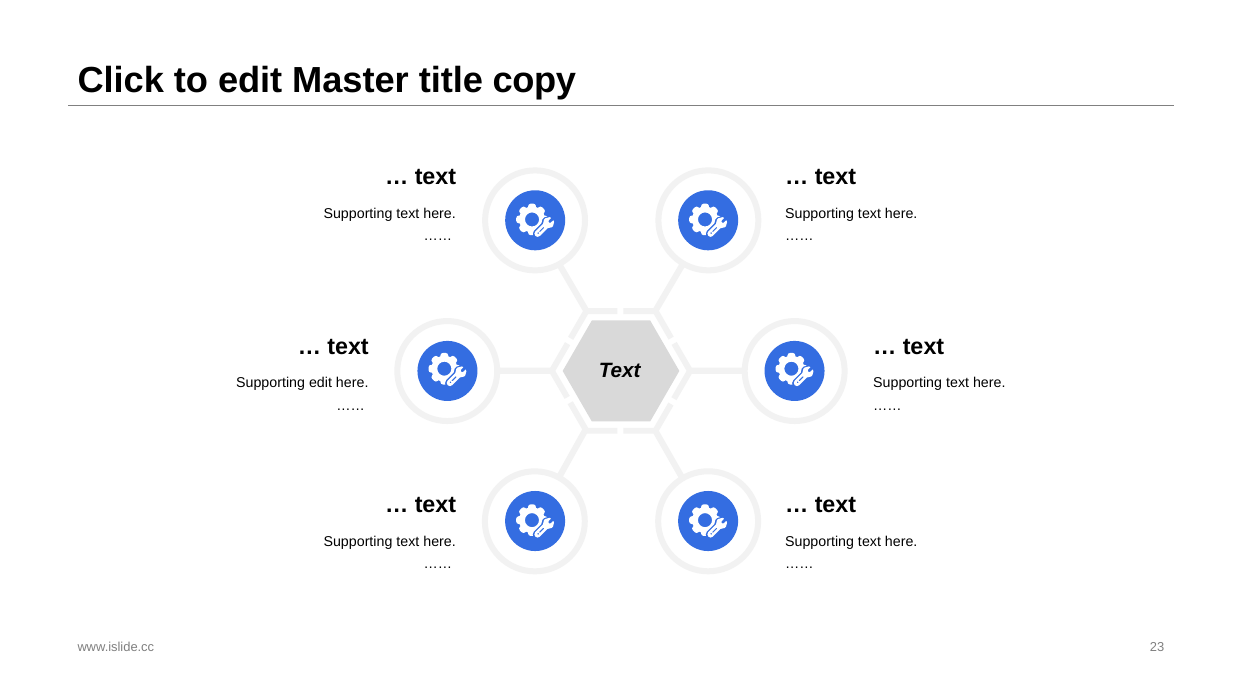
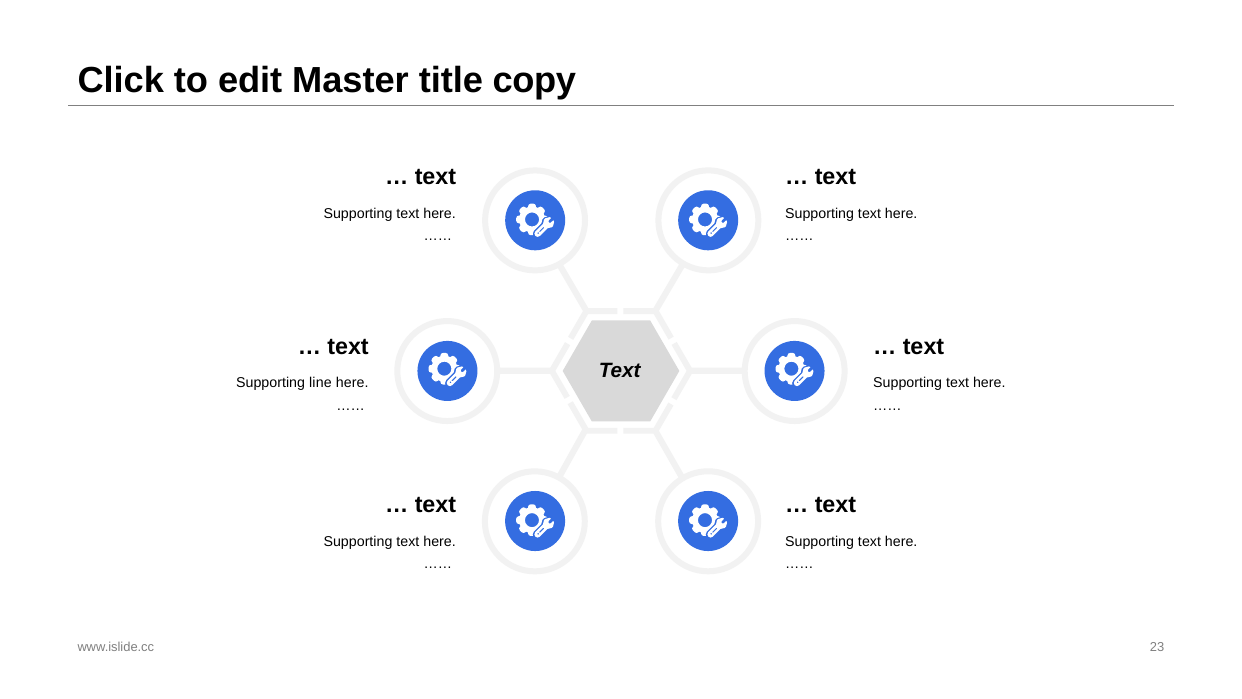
Supporting edit: edit -> line (320, 383)
